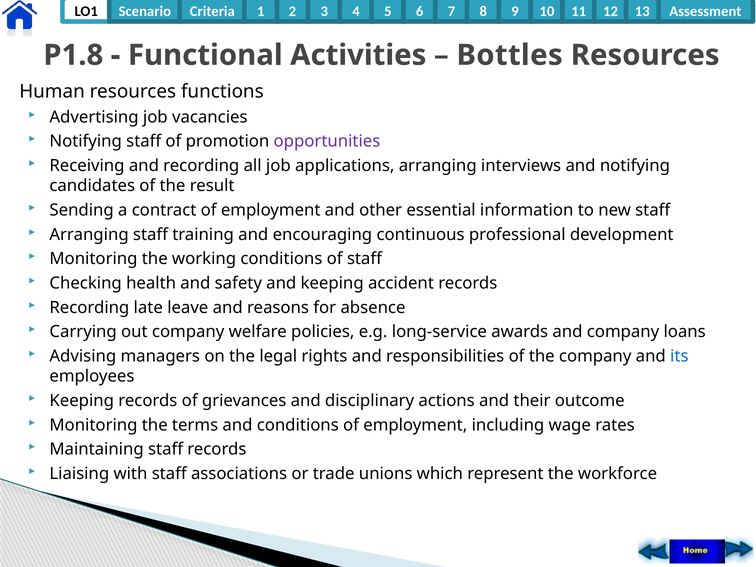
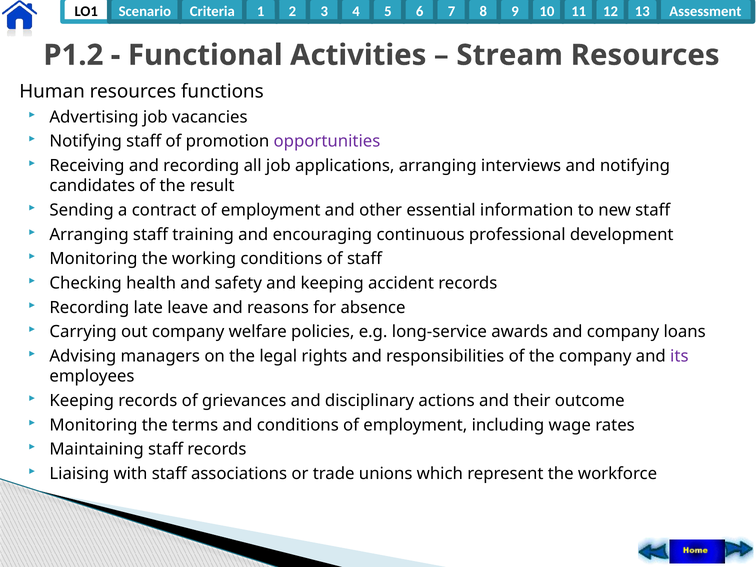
P1.8: P1.8 -> P1.2 (73, 55)
Bottles: Bottles -> Stream (510, 55)
its colour: blue -> purple (679, 356)
